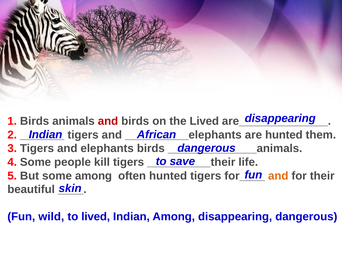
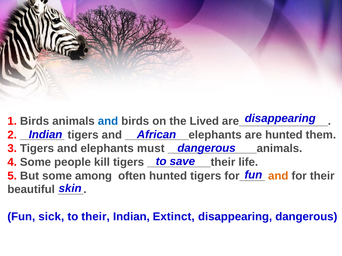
and colour: red -> blue (108, 121)
elephants birds: birds -> must (151, 149)
wild: wild -> sick (51, 217)
to lived: lived -> their (96, 217)
Indian Among: Among -> Extinct (174, 217)
